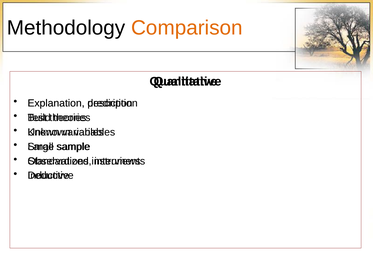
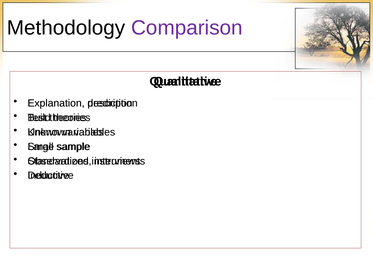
Comparison colour: orange -> purple (187, 28)
